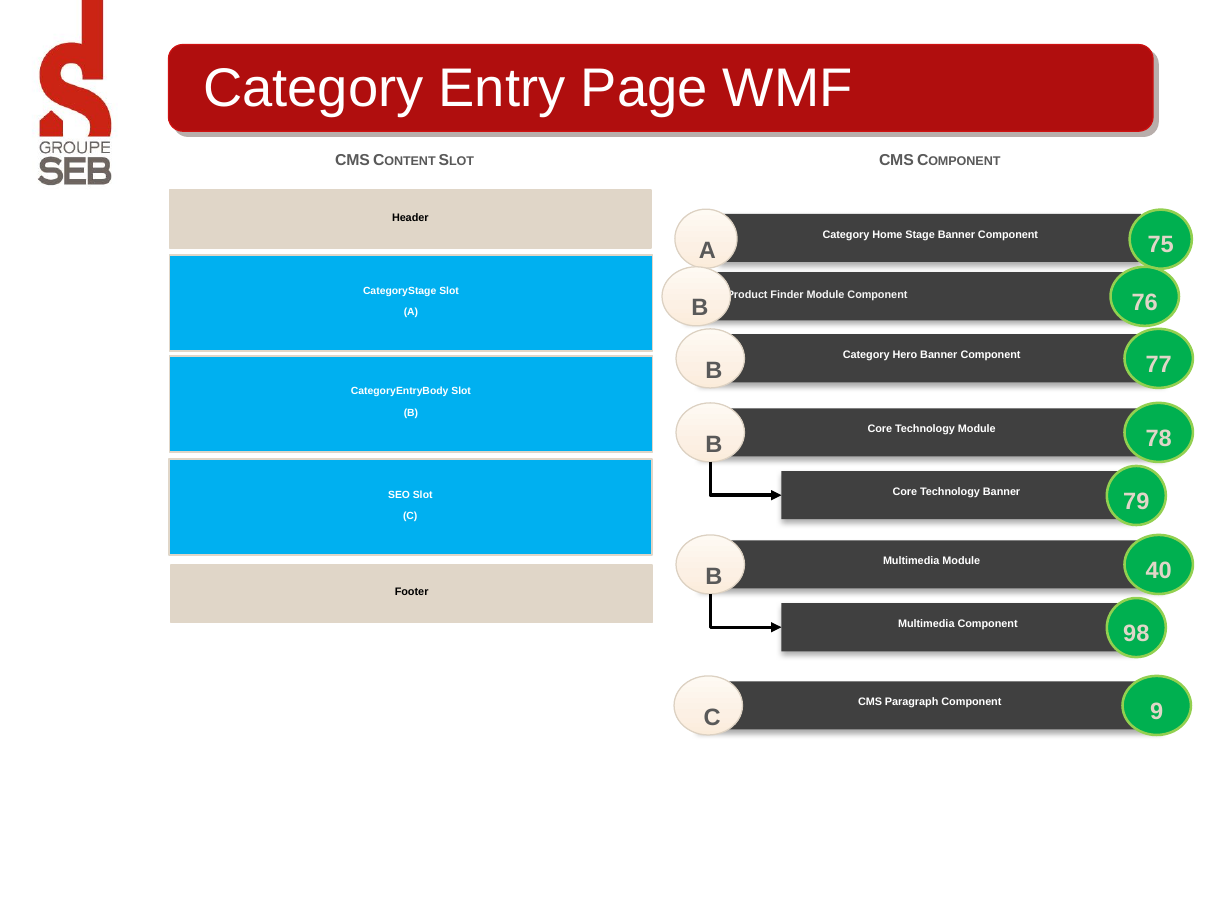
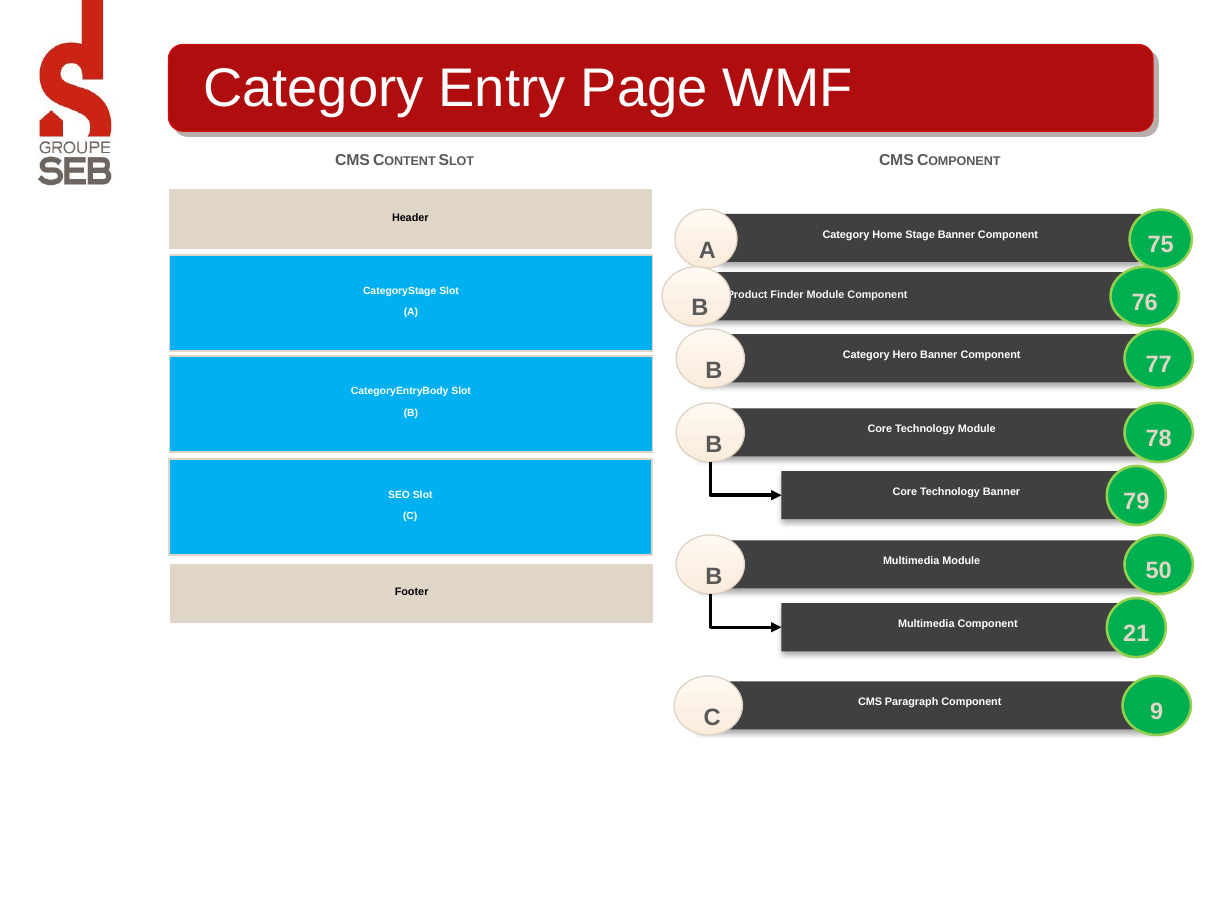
40: 40 -> 50 (1159, 570)
98: 98 -> 21 (1136, 633)
